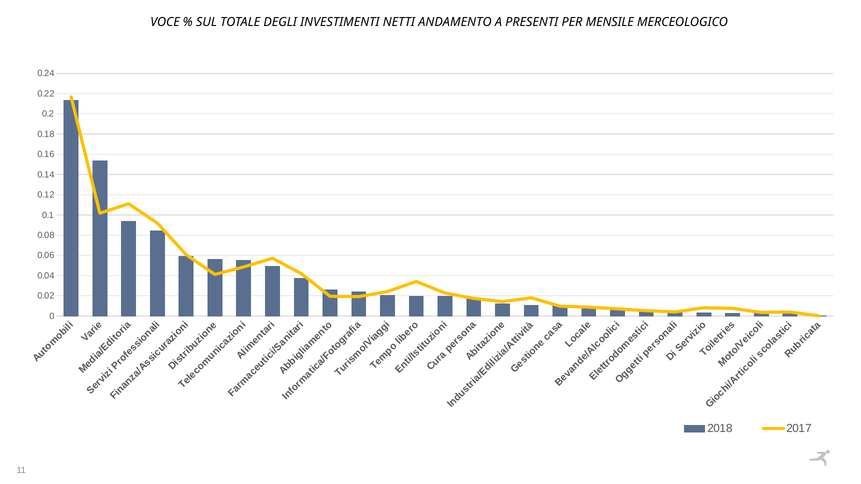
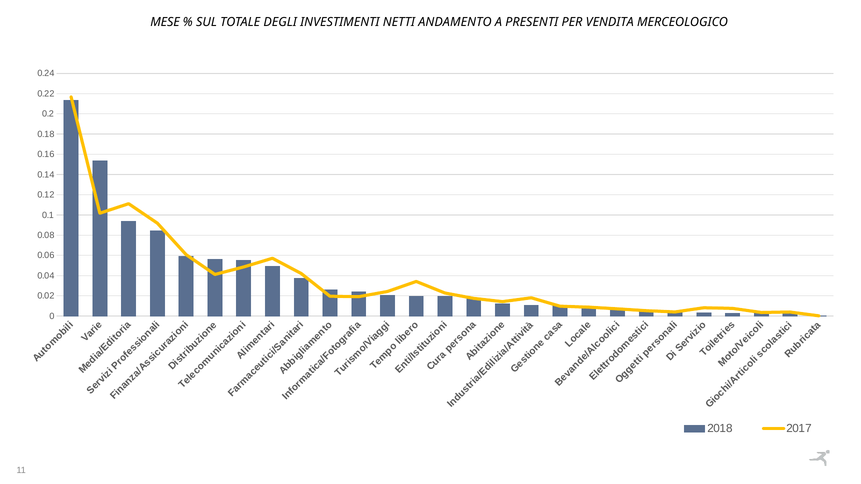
VOCE: VOCE -> MESE (165, 22)
MENSILE: MENSILE -> VENDITA (610, 22)
